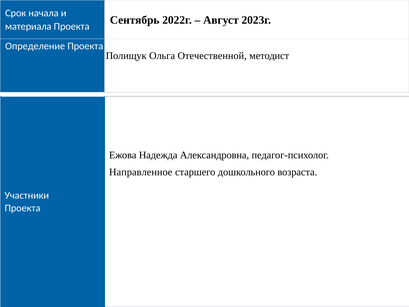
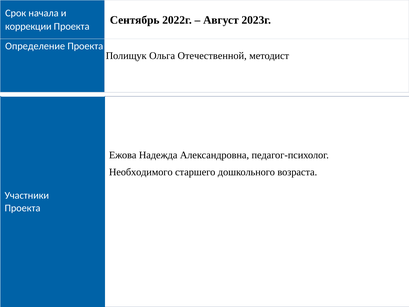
материала: материала -> коррекции (28, 27)
Направленное: Направленное -> Необходимого (141, 172)
